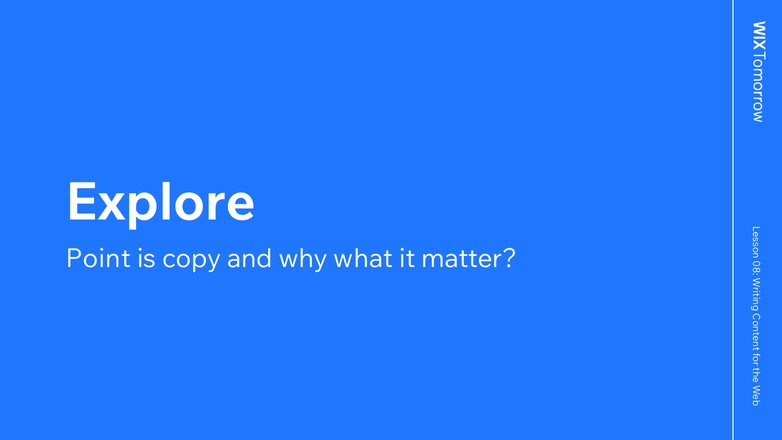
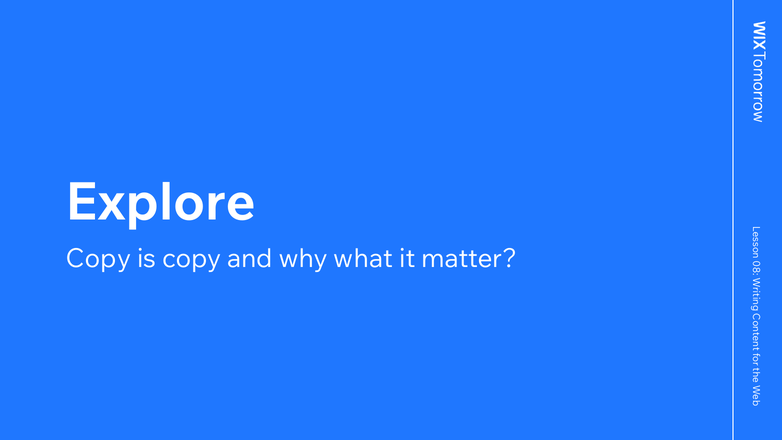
Point: Point -> Copy (98, 258)
